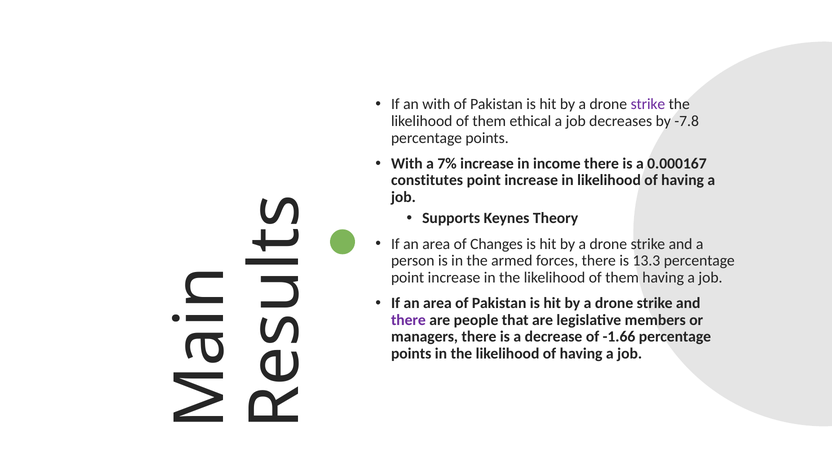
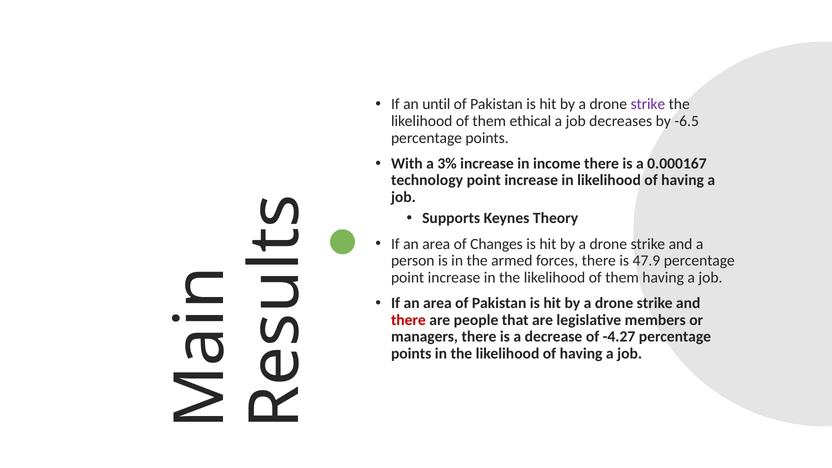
an with: with -> until (436, 104)
-7.8: -7.8 -> -6.5 (687, 121)
7%: 7% -> 3% (447, 163)
constitutes: constitutes -> technology (427, 180)
13.3: 13.3 -> 47.9 (646, 261)
there colour: purple -> red (408, 320)
-1.66: -1.66 -> -4.27 (619, 337)
